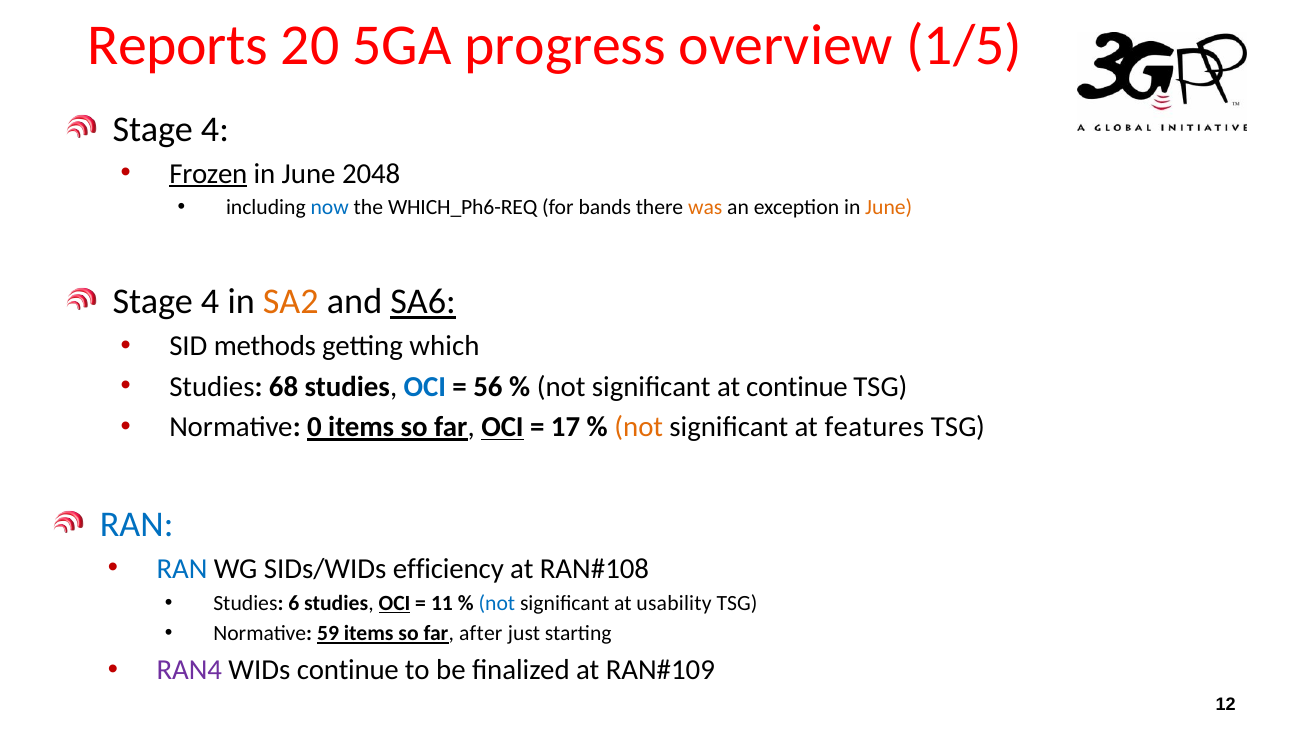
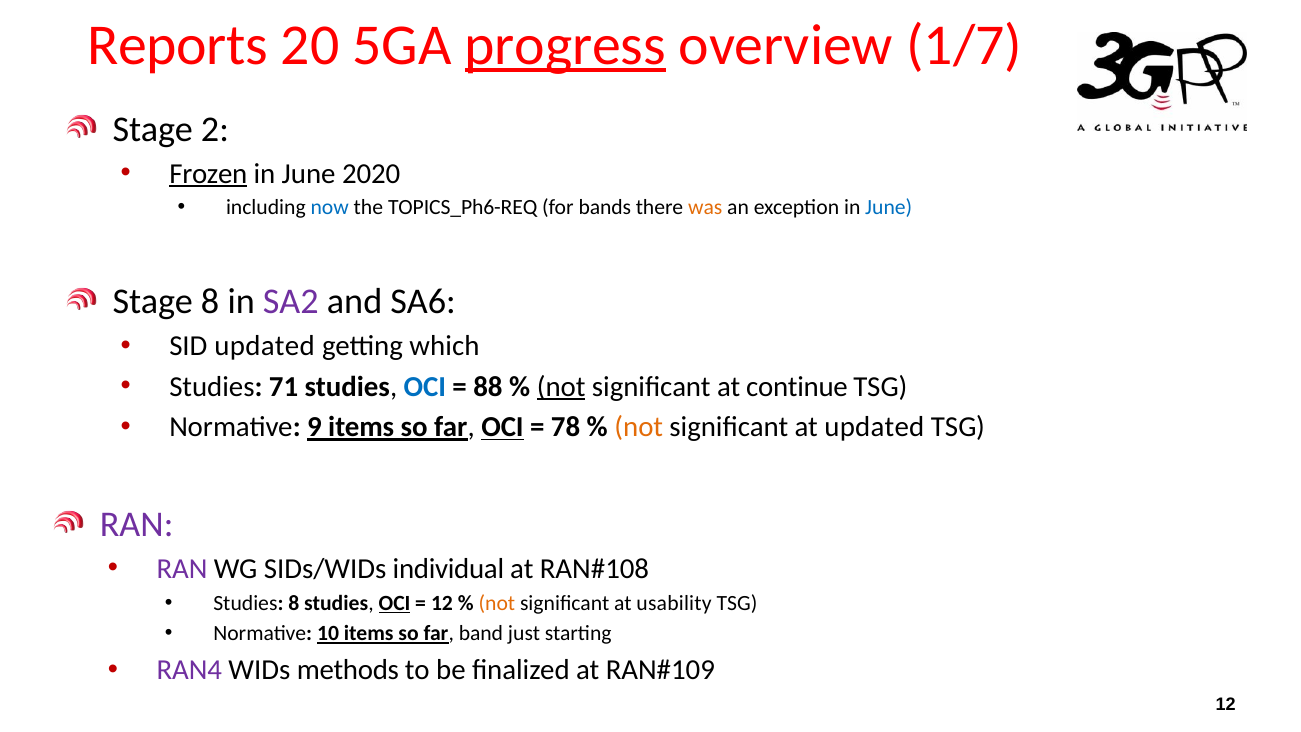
progress underline: none -> present (565, 45)
1/5: 1/5 -> 1/7 (964, 45)
4: 4 -> 2 (215, 129)
2048: 2048 -> 2020 (371, 173)
WHICH_Ph6-REQ: WHICH_Ph6-REQ -> TOPICS_Ph6-REQ (463, 208)
June colour: orange -> blue (889, 208)
4: 4 -> 8 (210, 302)
SA2 colour: orange -> purple (291, 302)
SA6 underline: present -> none (423, 302)
SID methods: methods -> updated (265, 346)
68: 68 -> 71 (284, 387)
56: 56 -> 88 (488, 387)
not underline: none -> present (561, 387)
0: 0 -> 9 (314, 427)
17: 17 -> 78 (566, 427)
at features: features -> updated (874, 427)
RAN colour: blue -> purple (137, 525)
RAN colour: blue -> purple (182, 569)
efficiency: efficiency -> individual (448, 569)
Studies 6: 6 -> 8 (294, 603)
11: 11 -> 12 (442, 603)
not colour: blue -> orange (497, 603)
59: 59 -> 10 (328, 633)
after: after -> band (481, 633)
WIDs continue: continue -> methods (348, 670)
